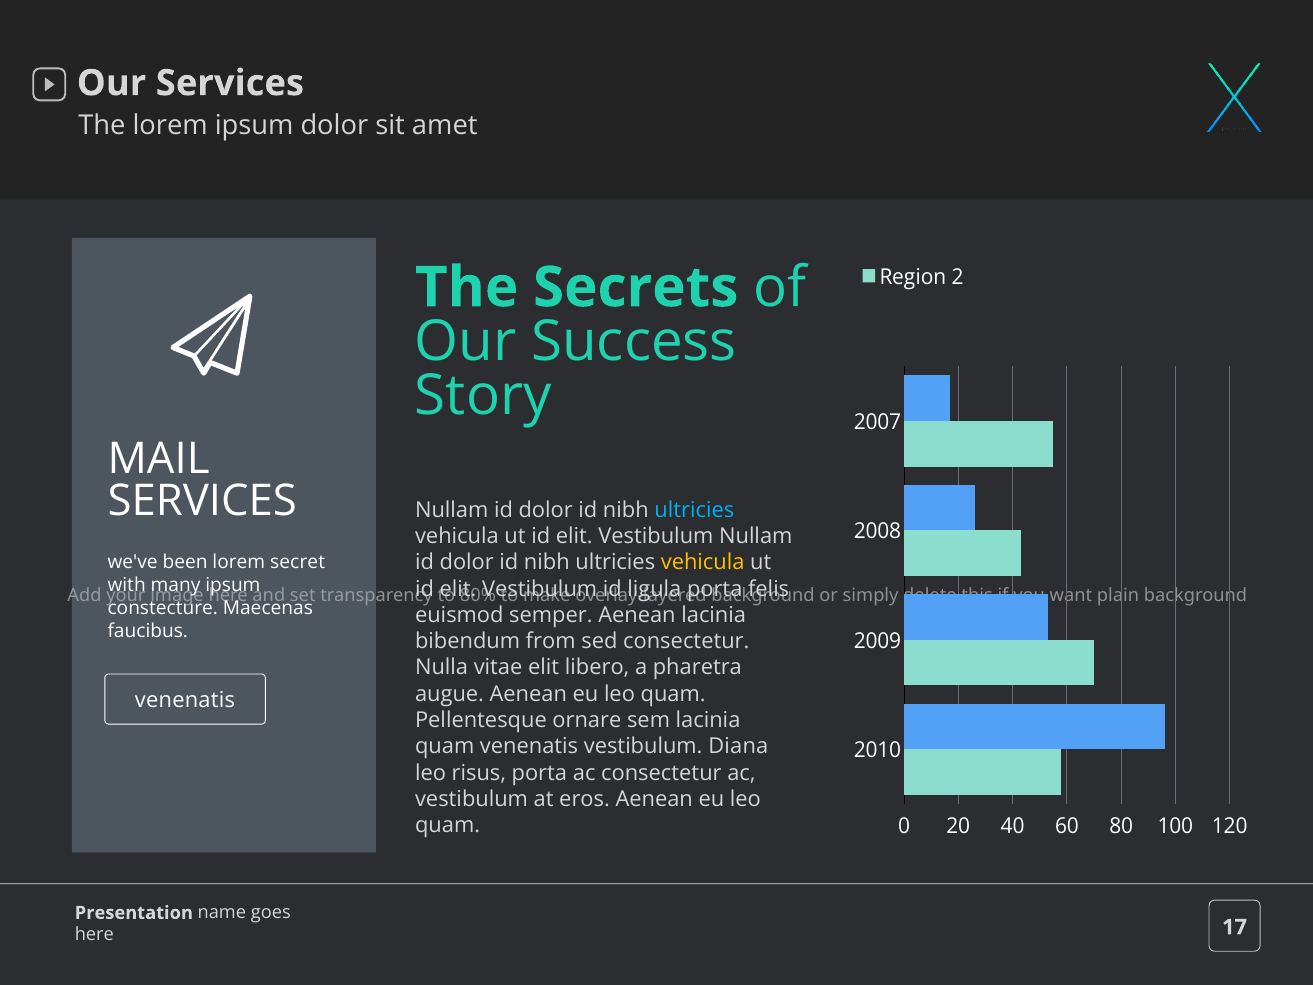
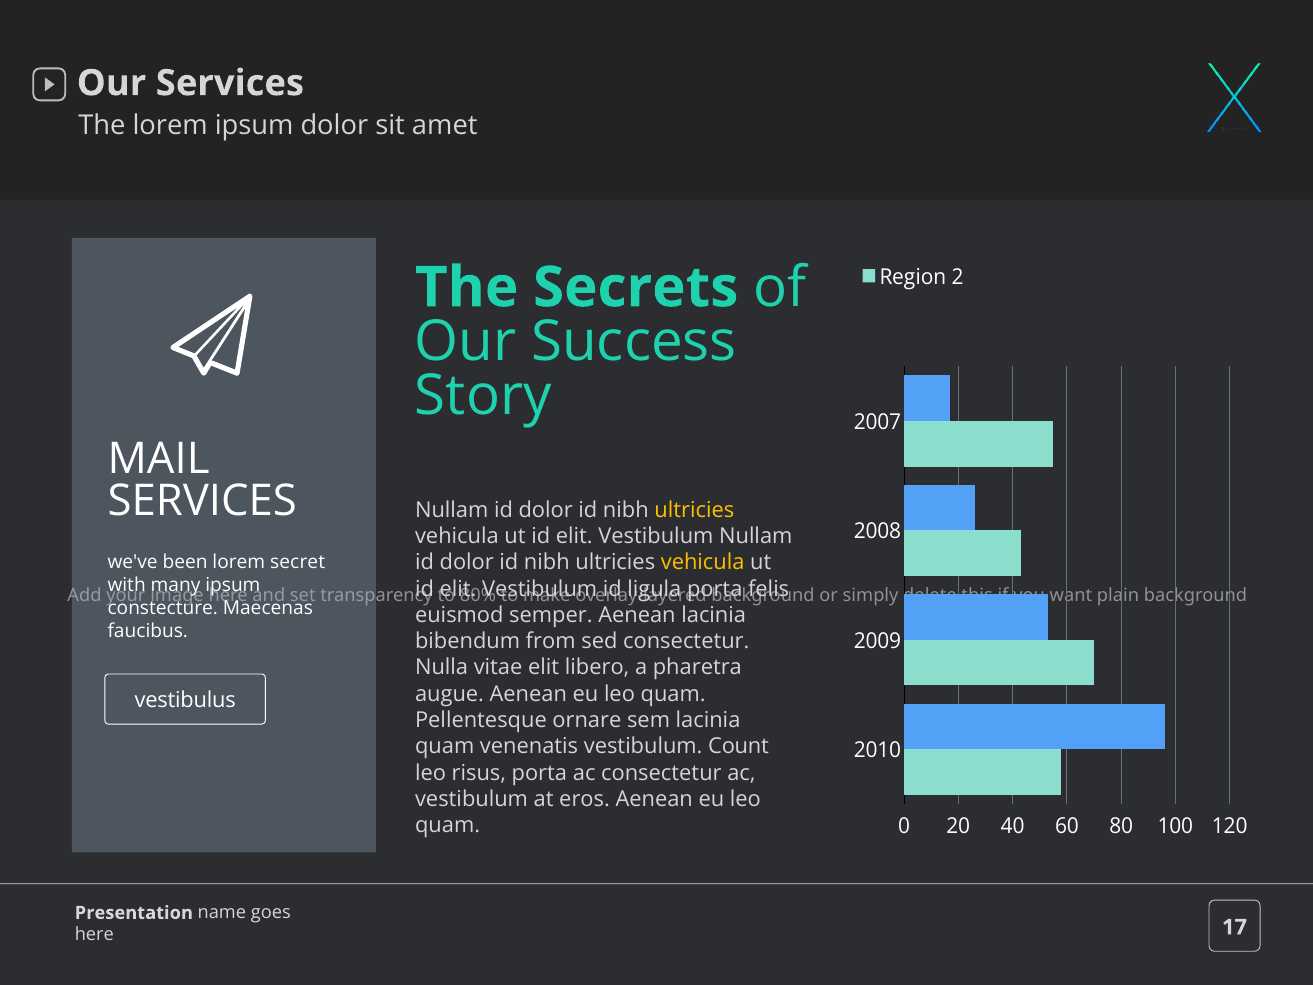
ultricies colour: light blue -> yellow (694, 510)
venenatis: venenatis -> vestibulus (185, 700)
Diana: Diana -> Count (739, 746)
